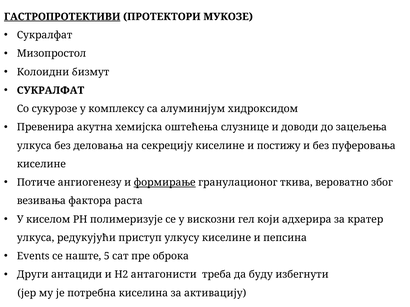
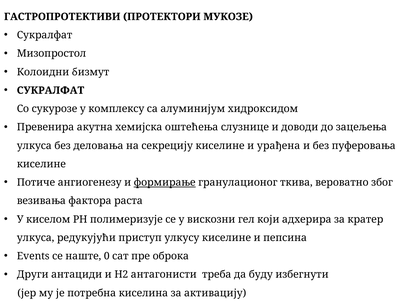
ГАСТРОПРОТЕКТИВИ underline: present -> none (62, 17)
постижу: постижу -> урађена (279, 146)
5: 5 -> 0 (107, 257)
